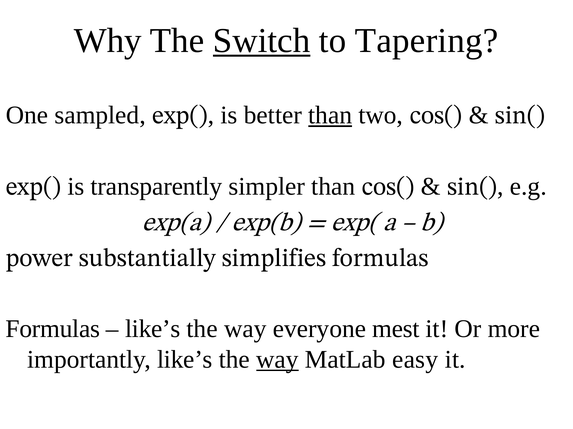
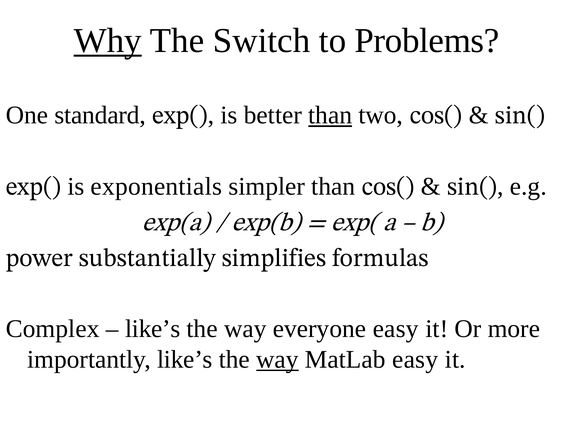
Why underline: none -> present (108, 41)
Switch underline: present -> none (262, 41)
Tapering: Tapering -> Problems (427, 41)
sampled: sampled -> standard (100, 115)
transparently: transparently -> exponentials (156, 187)
Formulas: Formulas -> Complex (53, 329)
everyone mest: mest -> easy (396, 329)
